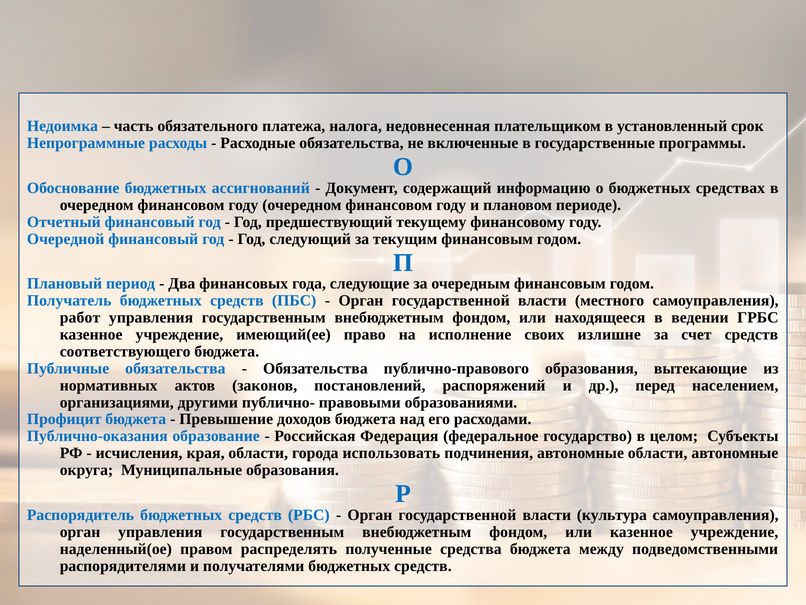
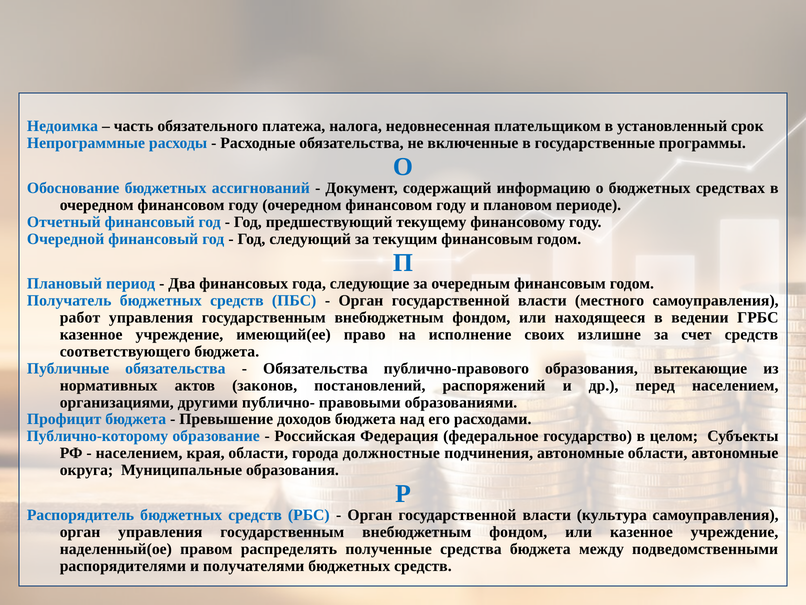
Публично-оказания: Публично-оказания -> Публично-которому (97, 436)
исчисления: исчисления -> населением (139, 453)
использовать: использовать -> должностные (391, 453)
